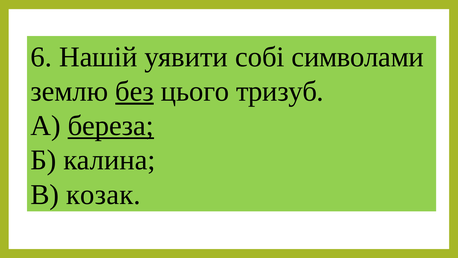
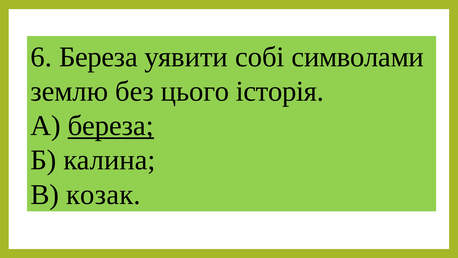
6 Нашій: Нашій -> Береза (98, 57)
без underline: present -> none (135, 91)
тризуб: тризуб -> історія (280, 91)
